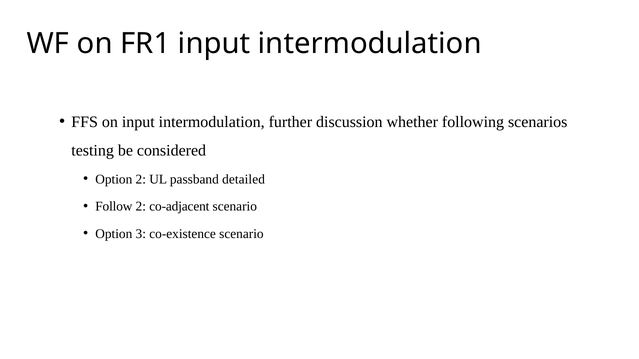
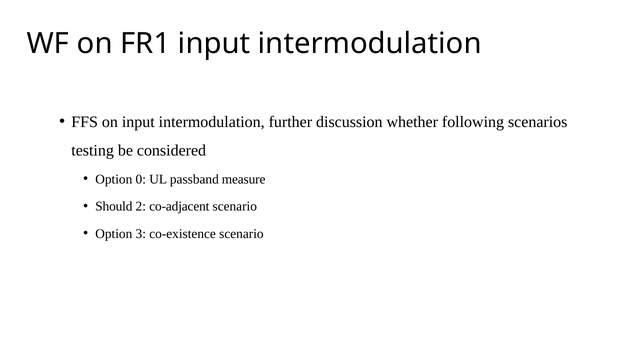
Option 2: 2 -> 0 (141, 179)
detailed: detailed -> measure (244, 179)
Follow: Follow -> Should (114, 207)
